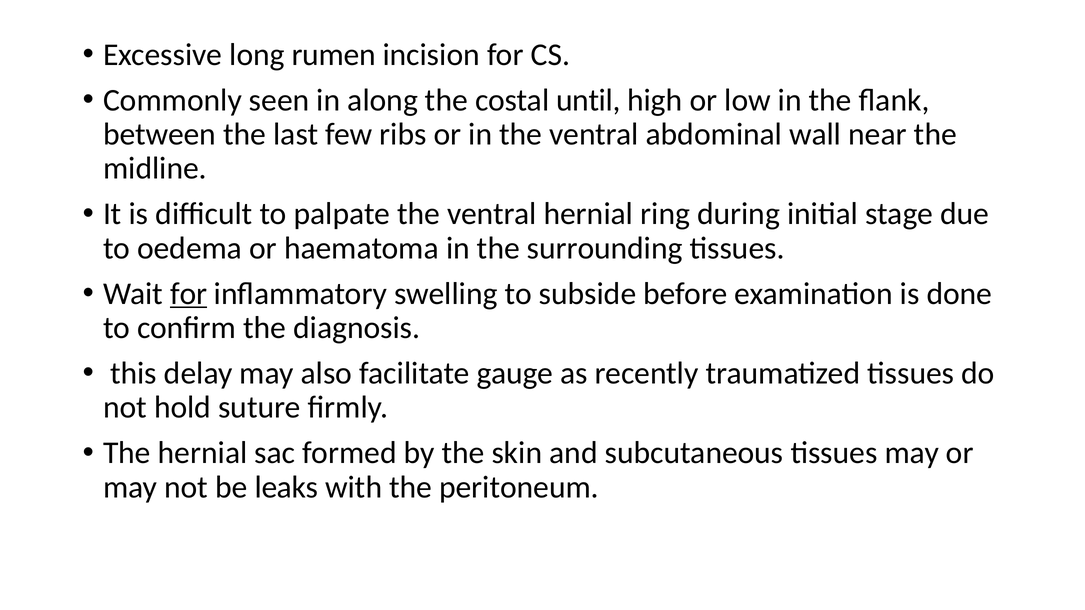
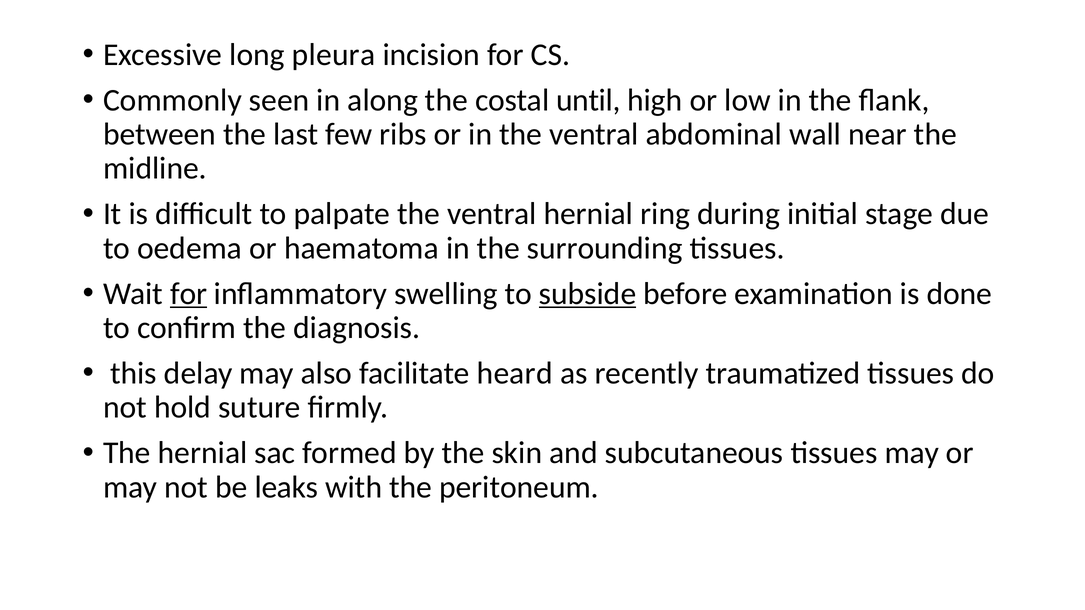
rumen: rumen -> pleura (333, 55)
subside underline: none -> present (588, 294)
gauge: gauge -> heard (515, 373)
